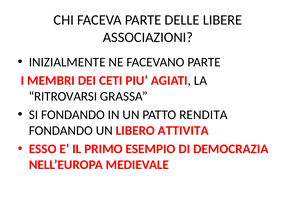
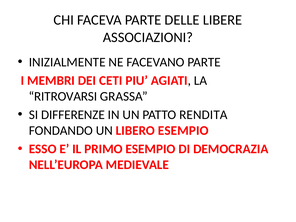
SI FONDANDO: FONDANDO -> DIFFERENZE (73, 115)
LIBERO ATTIVITA: ATTIVITA -> ESEMPIO (183, 131)
